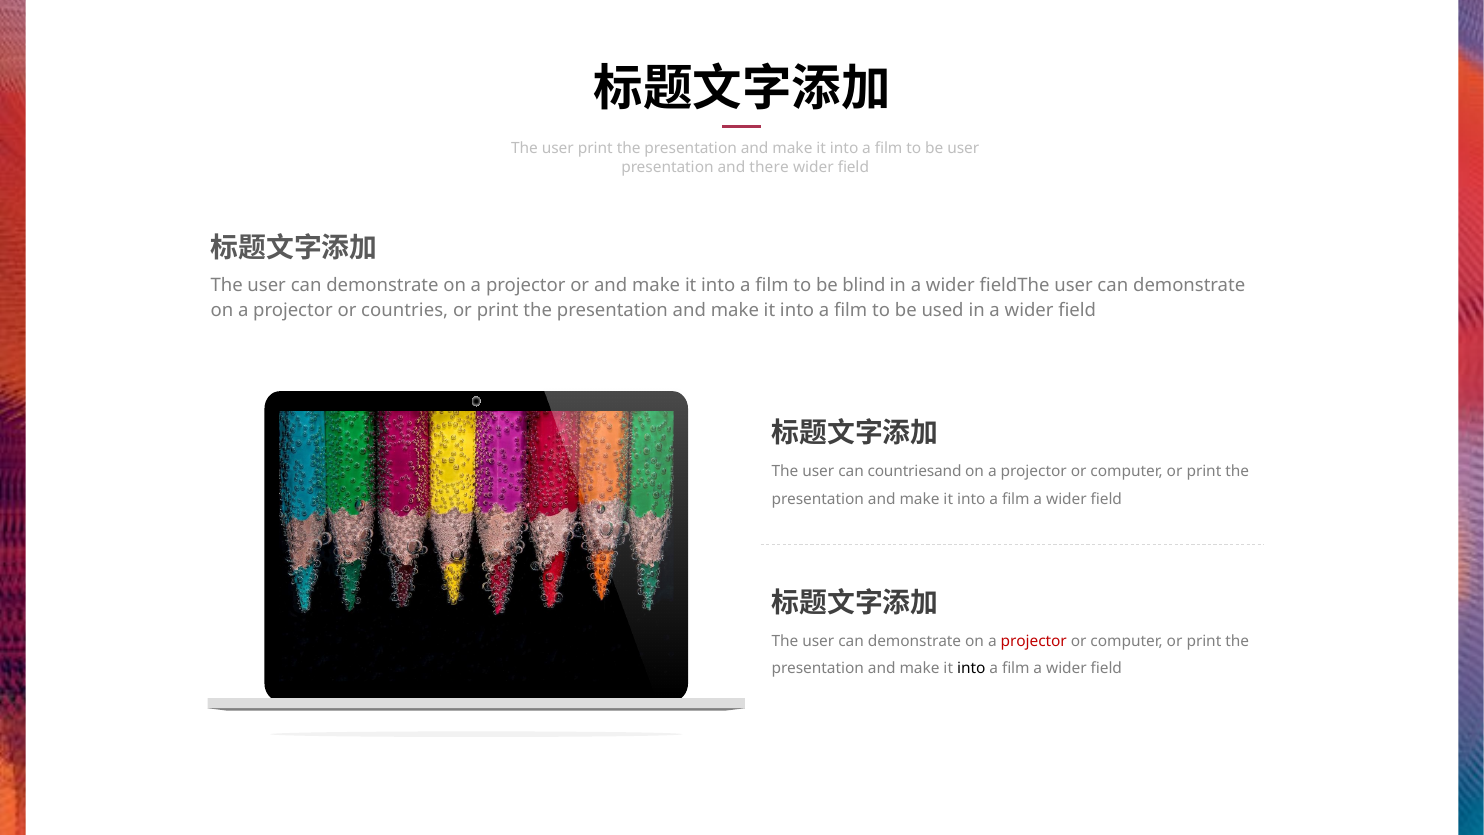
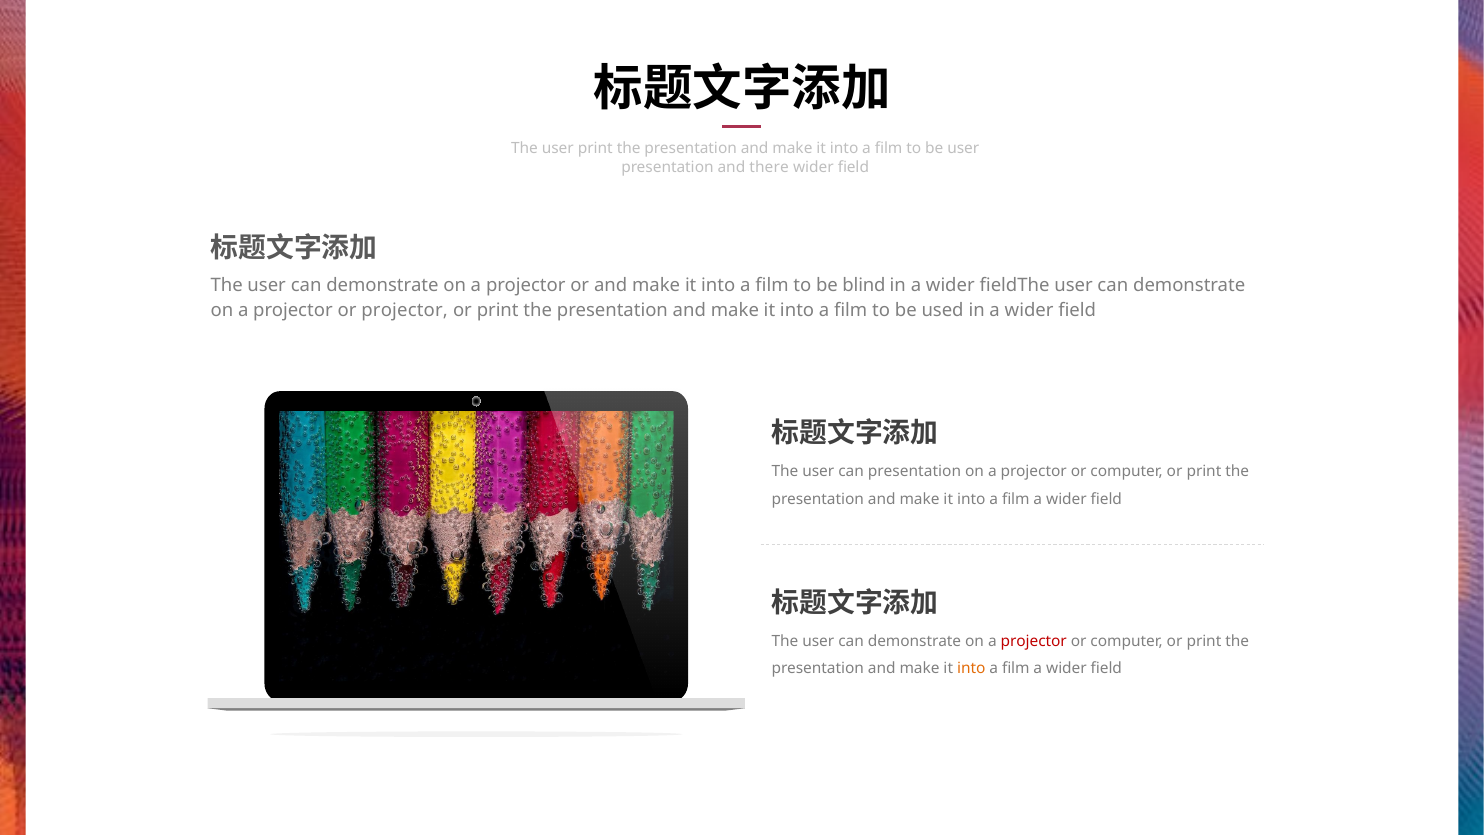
or countries: countries -> projector (405, 310)
can countriesand: countriesand -> presentation (914, 472)
into colour: black -> orange (971, 669)
